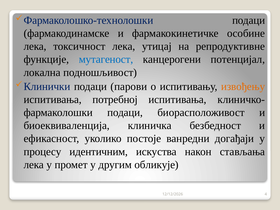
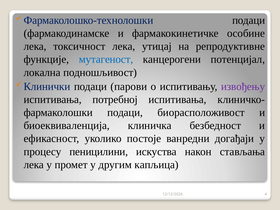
извођењу colour: orange -> purple (243, 86)
идентичним: идентичним -> пеницилини (99, 152)
обликује: обликује -> капљица (157, 165)
